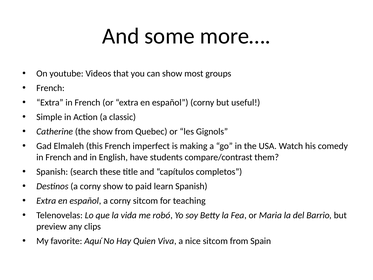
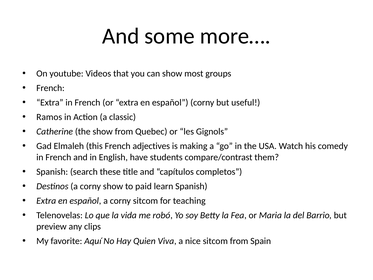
Simple: Simple -> Ramos (49, 117)
imperfect: imperfect -> adjectives (151, 146)
